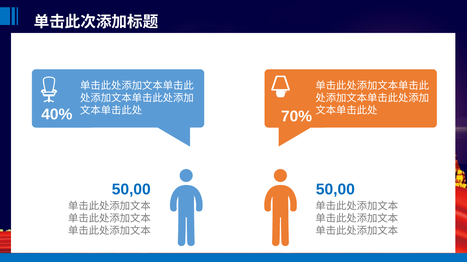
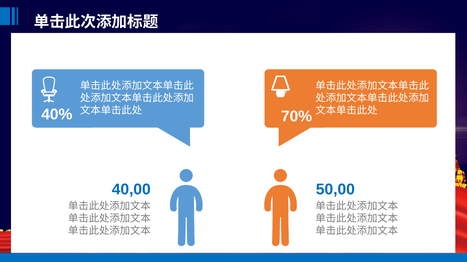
50,00: 50,00 -> 40,00 (131, 190)
